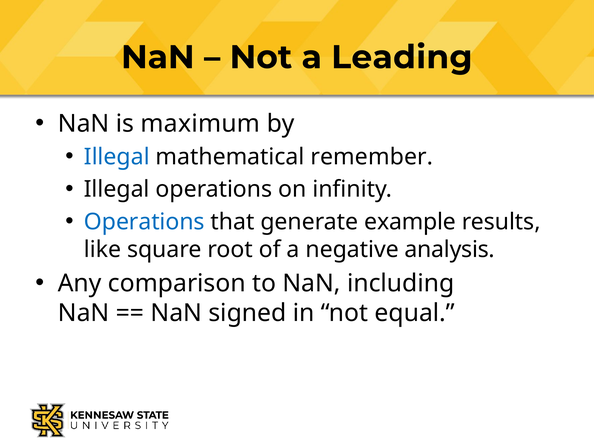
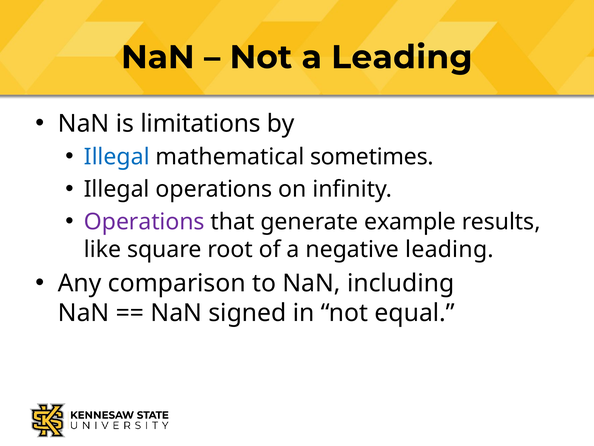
maximum: maximum -> limitations (201, 123)
remember: remember -> sometimes (372, 157)
Operations colour: blue -> purple (144, 221)
negative analysis: analysis -> leading (449, 249)
